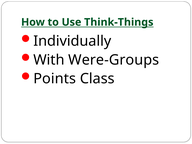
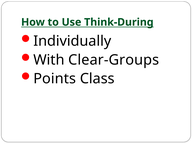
Think-Things: Think-Things -> Think-During (119, 22)
Were-Groups: Were-Groups -> Clear-Groups (114, 60)
